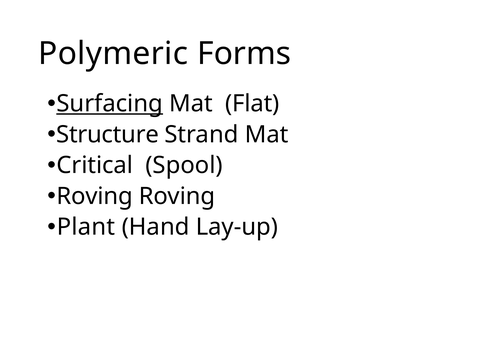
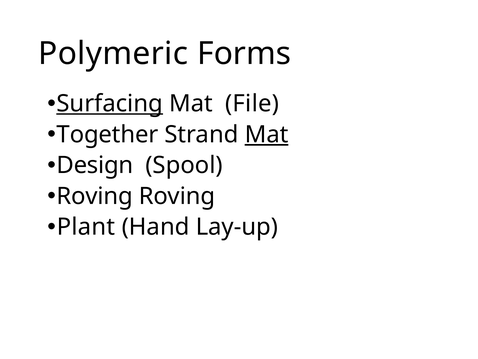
Flat: Flat -> File (252, 104)
Structure: Structure -> Together (107, 134)
Mat underline: none -> present (267, 134)
Critical: Critical -> Design (95, 165)
